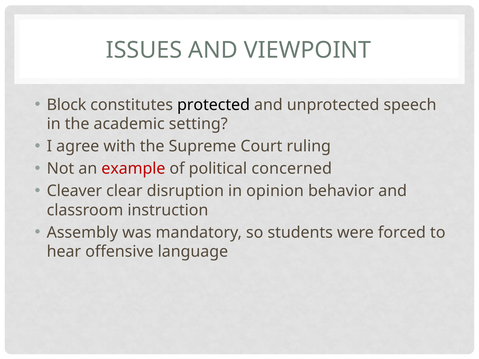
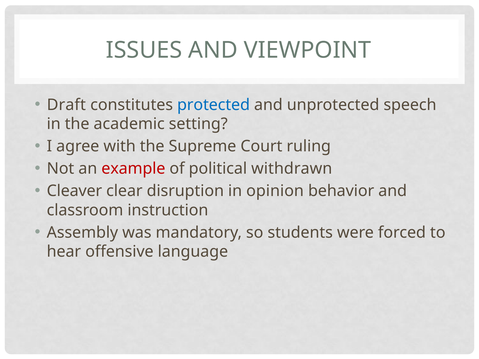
Block: Block -> Draft (66, 105)
protected colour: black -> blue (214, 105)
concerned: concerned -> withdrawn (292, 169)
